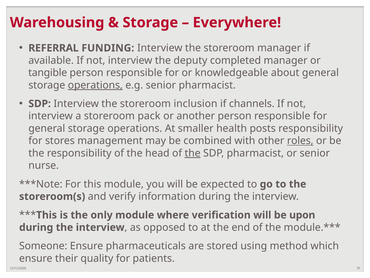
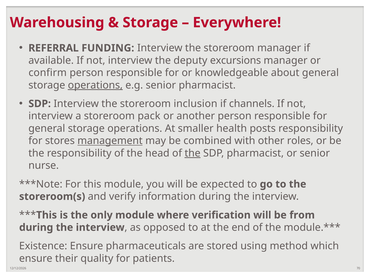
completed: completed -> excursions (236, 60)
tangible: tangible -> confirm (48, 73)
management underline: none -> present (110, 141)
roles underline: present -> none (300, 141)
upon: upon -> from (302, 215)
Someone: Someone -> Existence (43, 246)
